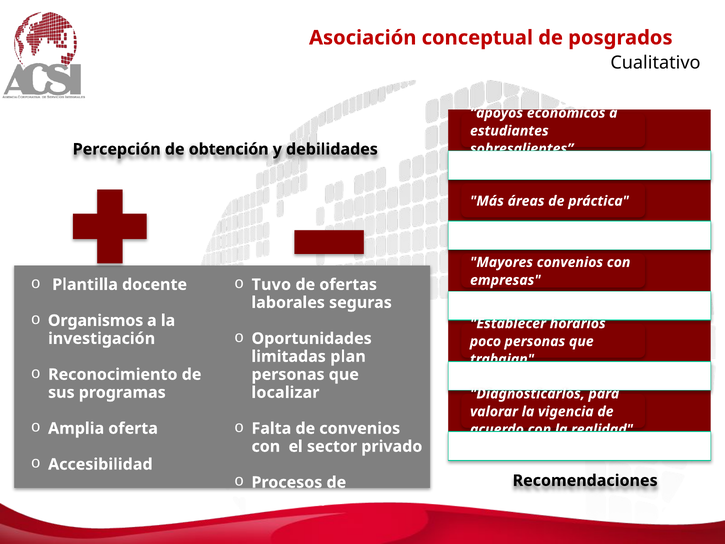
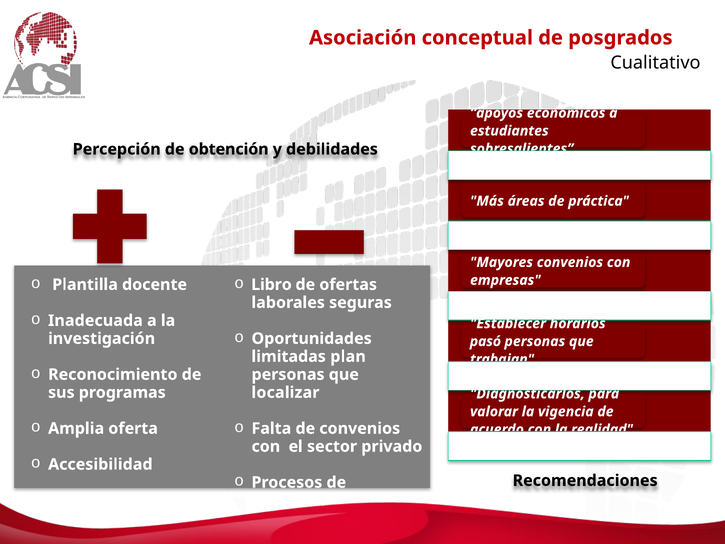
Tuvo: Tuvo -> Libro (271, 284)
Organismos: Organismos -> Inadecuada (95, 320)
poco: poco -> pasó (485, 341)
